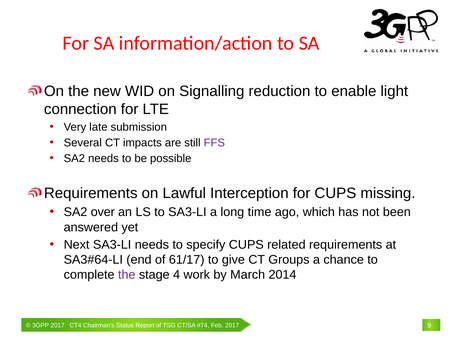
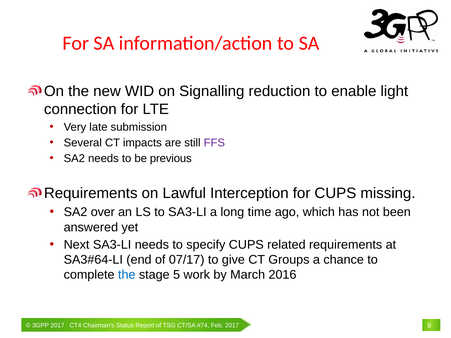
possible: possible -> previous (171, 159)
61/17: 61/17 -> 07/17 (187, 260)
the colour: purple -> blue (127, 275)
4: 4 -> 5 (177, 275)
2014: 2014 -> 2016 (282, 275)
